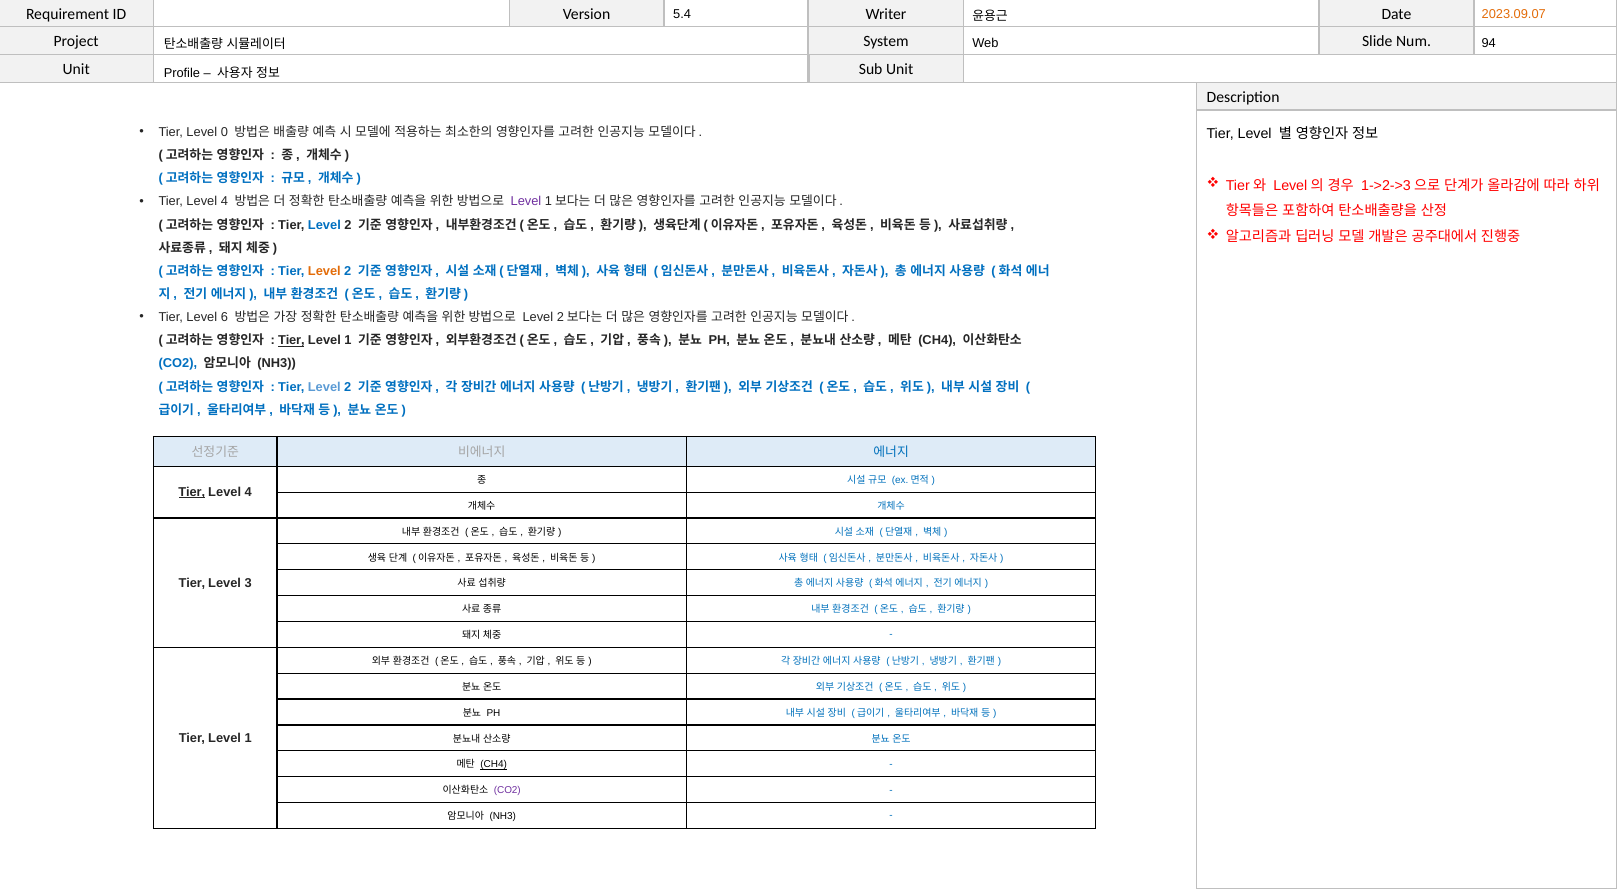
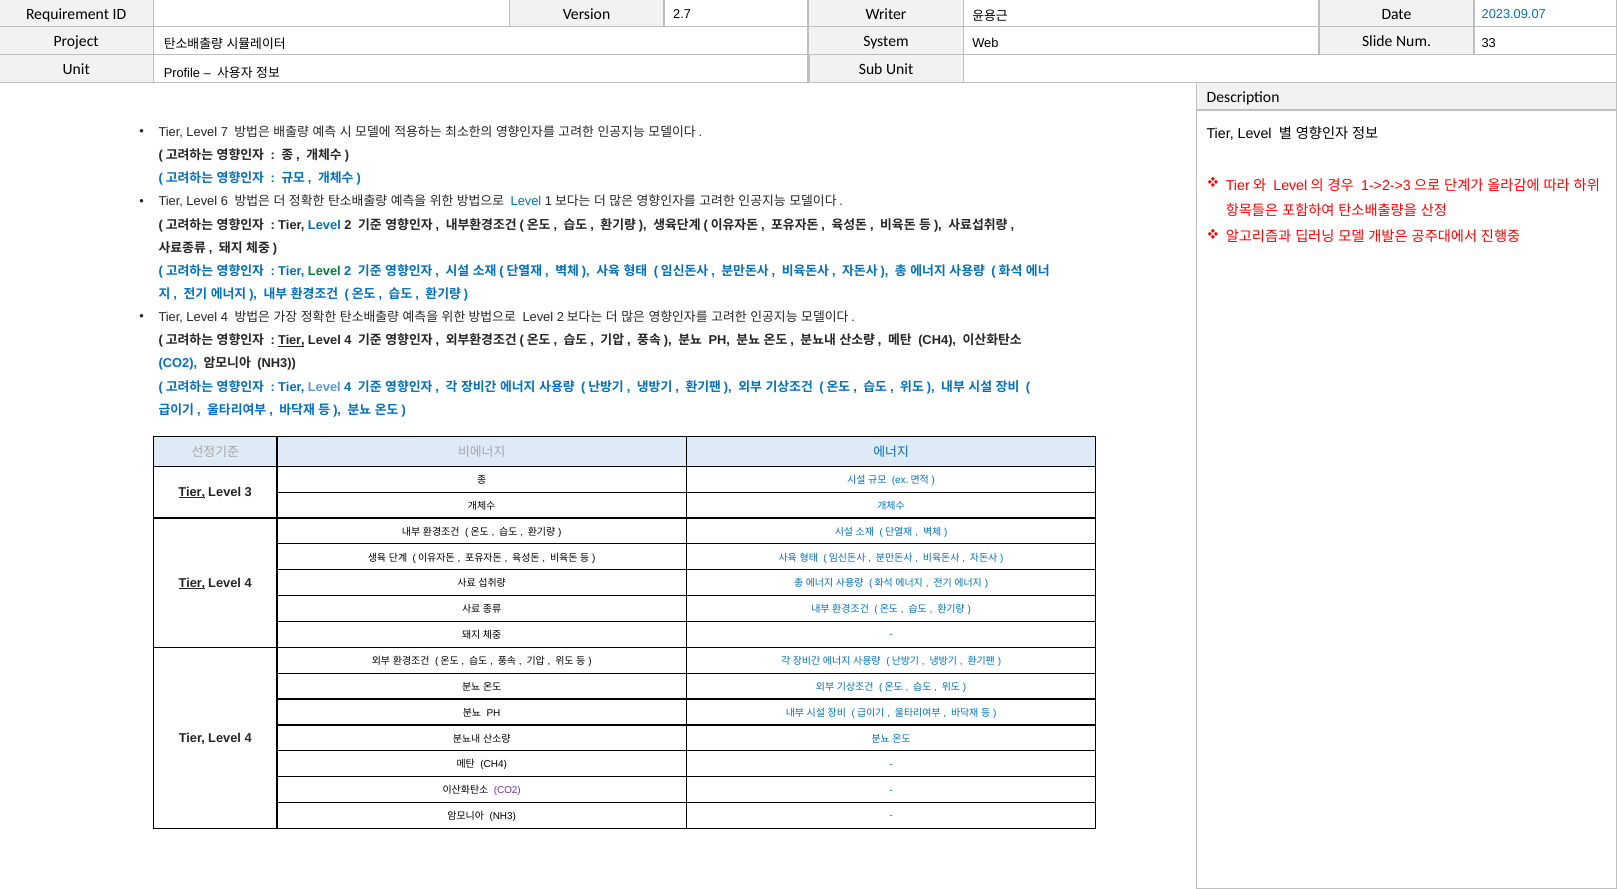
5.4: 5.4 -> 2.7 (682, 15)
2023.09.07 colour: orange -> blue (1514, 15)
94: 94 -> 33 (1489, 44)
0: 0 -> 7 (224, 132)
4: 4 -> 6 (224, 202)
Level colour: purple -> blue (526, 202)
Level colour: orange -> green (324, 271)
6: 6 -> 4 (224, 318)
1: 1 -> 4 (348, 341)
2: 2 -> 4 (348, 387)
4: 4 -> 3 (248, 493)
Tier underline: none -> present (192, 583)
3: 3 -> 4 (248, 583)
1: 1 -> 4 (248, 738)
CH4 underline: present -> none (494, 765)
